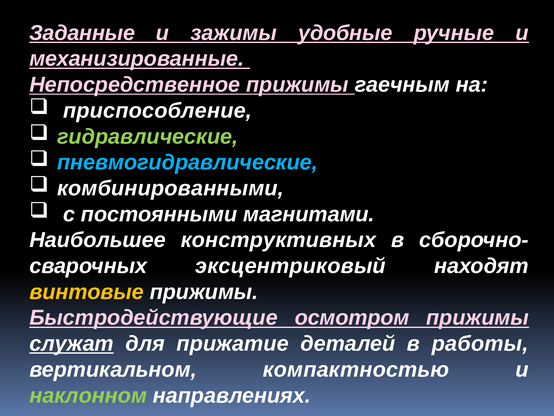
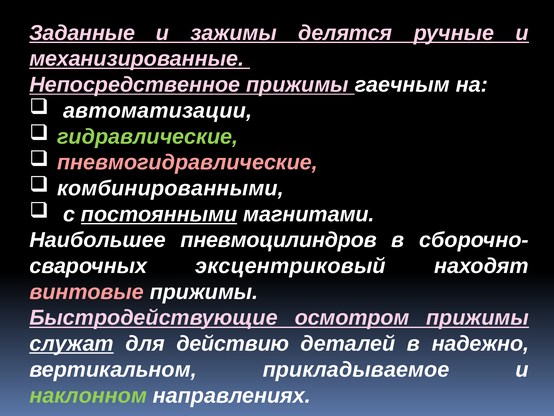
удобные: удобные -> делятся (345, 33)
приспособление: приспособление -> автоматизации (158, 111)
пневмогидравлические colour: light blue -> pink (187, 162)
постоянными underline: none -> present (159, 214)
конструктивных: конструктивных -> пневмоцилиндров (279, 240)
винтовые colour: yellow -> pink (87, 292)
прижатие: прижатие -> действию (233, 343)
работы: работы -> надежно (480, 343)
компактностью: компактностью -> прикладываемое (356, 369)
